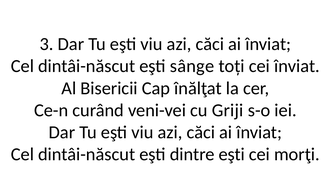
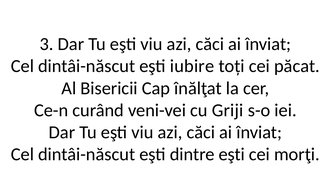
sânge: sânge -> iubire (192, 66)
cei înviat: înviat -> păcat (297, 66)
